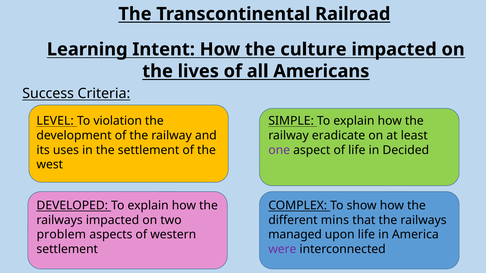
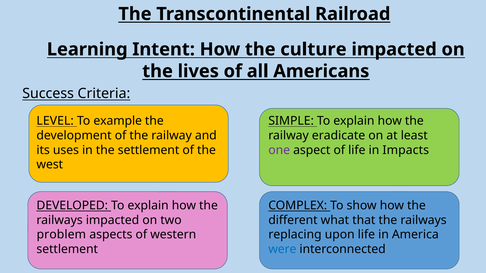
violation: violation -> example (118, 121)
Decided: Decided -> Impacts (406, 150)
mins: mins -> what (335, 220)
managed: managed -> replacing (295, 235)
were colour: purple -> blue (282, 249)
